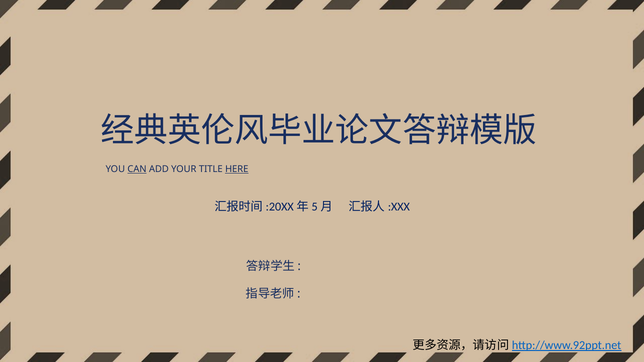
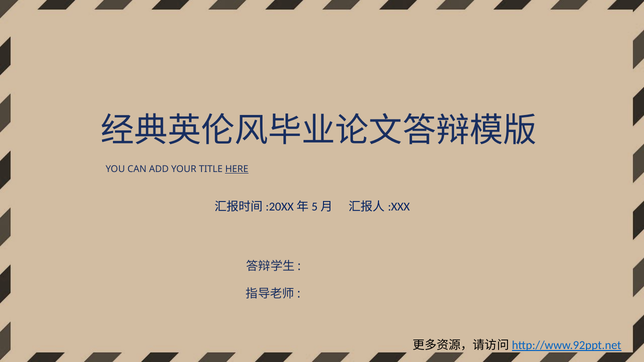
CAN underline: present -> none (137, 169)
